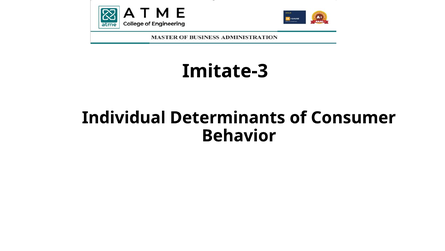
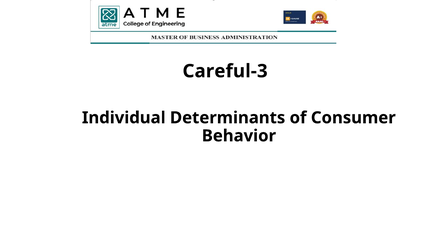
Imitate-3: Imitate-3 -> Careful-3 (225, 71)
